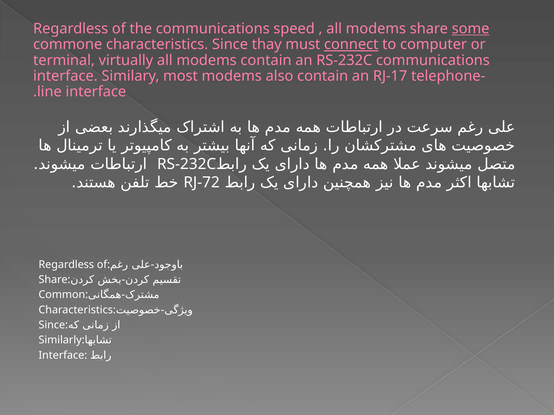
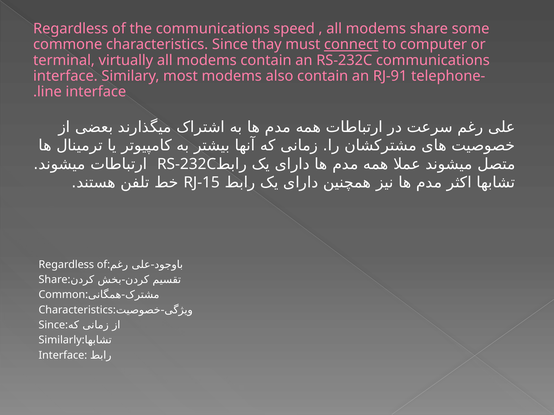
some underline: present -> none (471, 29)
RJ-17: RJ-17 -> RJ-91 (390, 76)
RJ-72: RJ-72 -> RJ-15 (202, 183)
